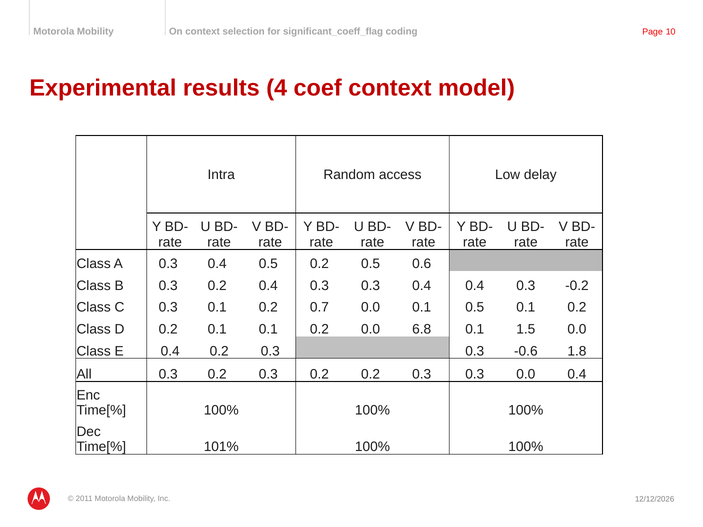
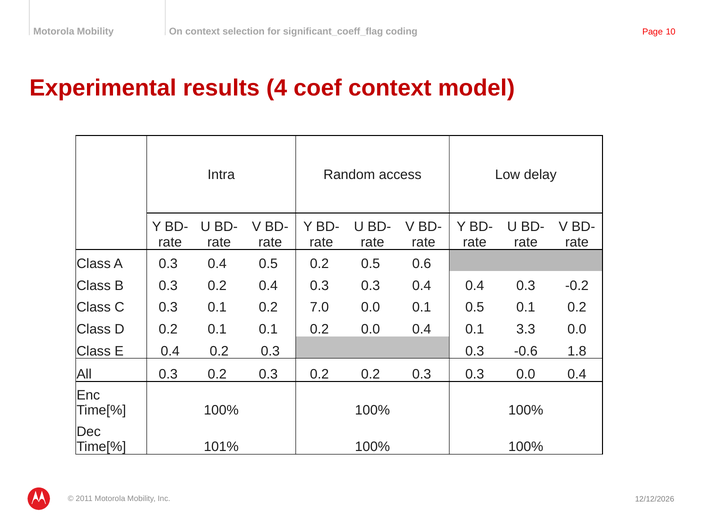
0.7: 0.7 -> 7.0 (319, 308)
0.2 0.0 6.8: 6.8 -> 0.4 (422, 329)
1.5: 1.5 -> 3.3 (526, 329)
